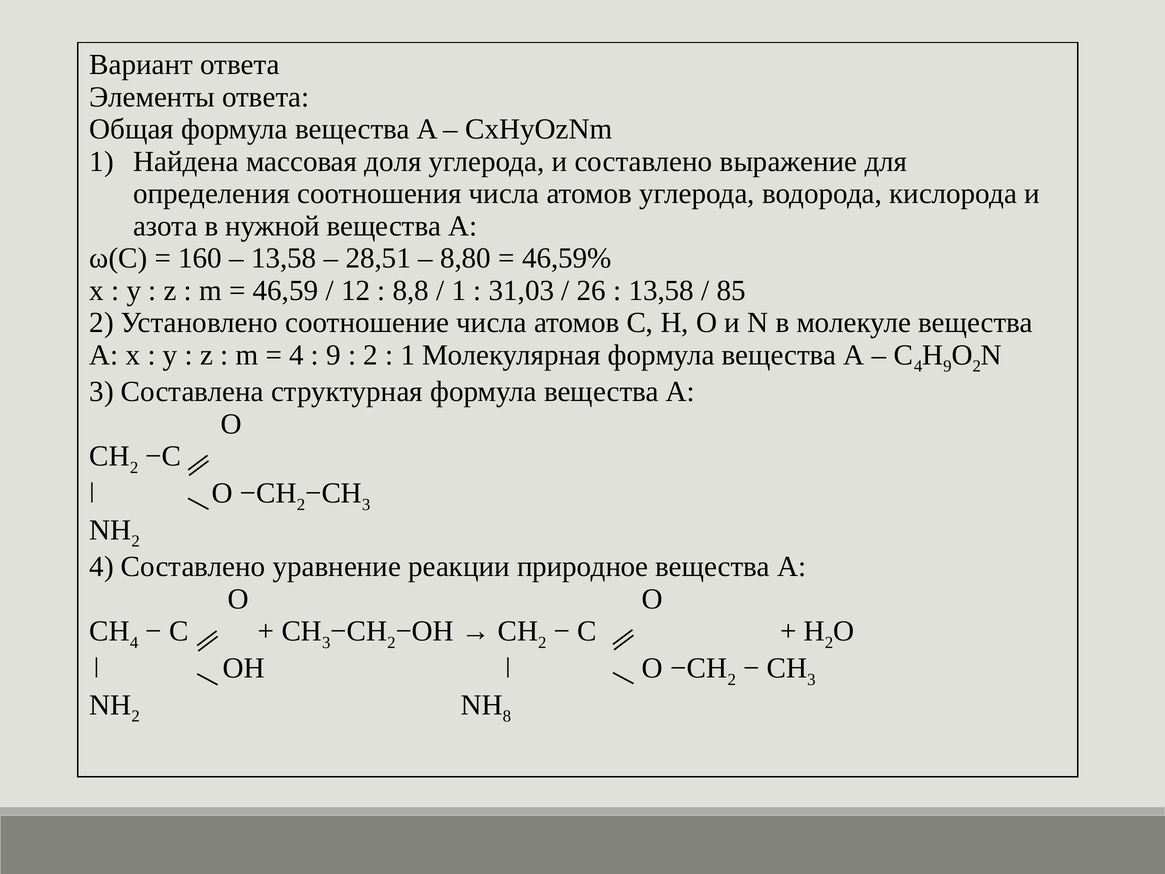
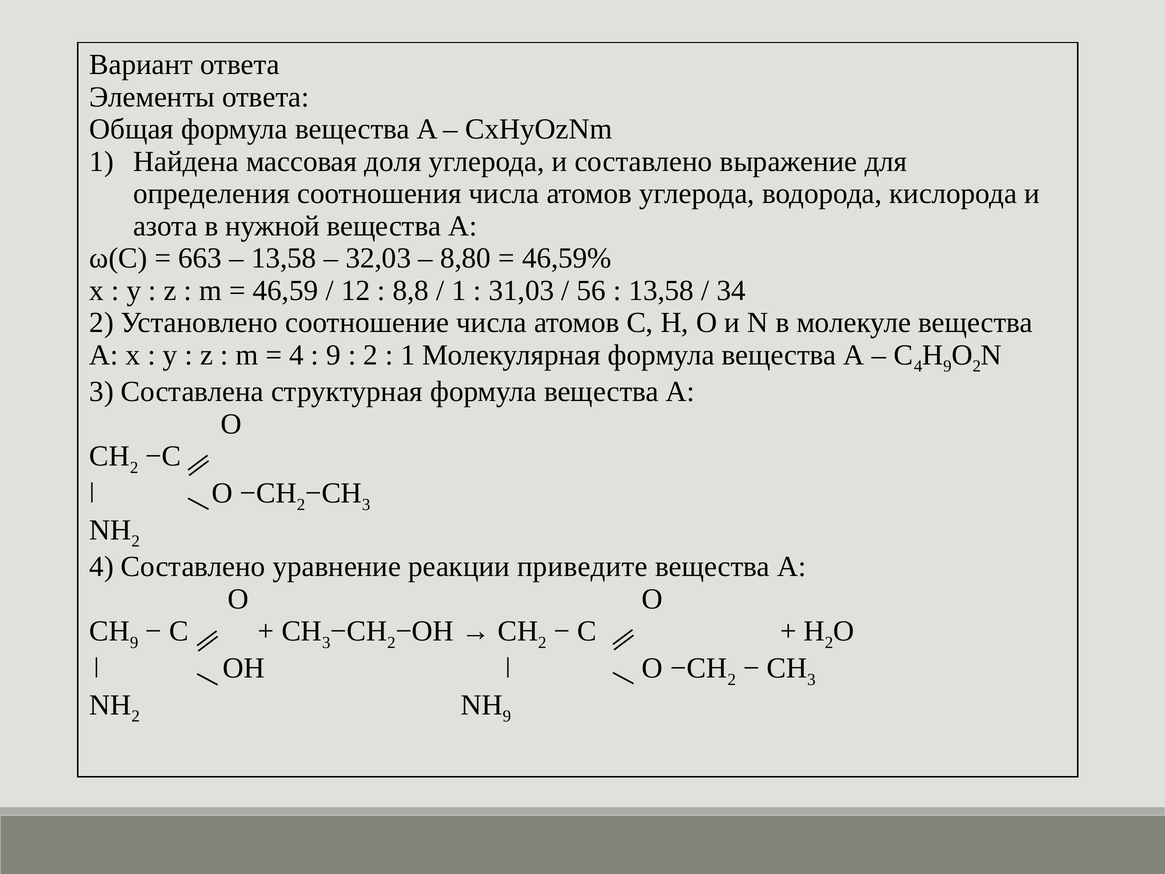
160: 160 -> 663 (200, 258)
28,51: 28,51 -> 32,03 (378, 258)
26: 26 -> 56 (591, 290)
85: 85 -> 34 (731, 290)
природное: природное -> приведите (582, 567)
4: 4 -> 9 (134, 642)
8: 8 -> 9 (507, 716)
